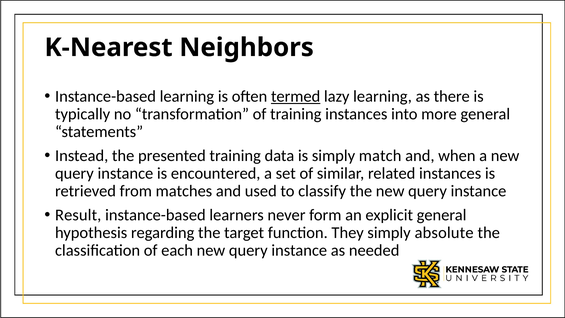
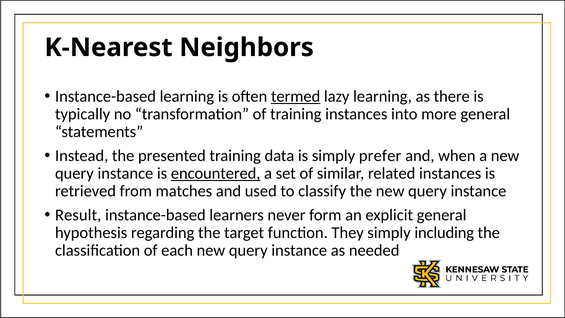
match: match -> prefer (380, 155)
encountered underline: none -> present (216, 173)
absolute: absolute -> including (444, 233)
